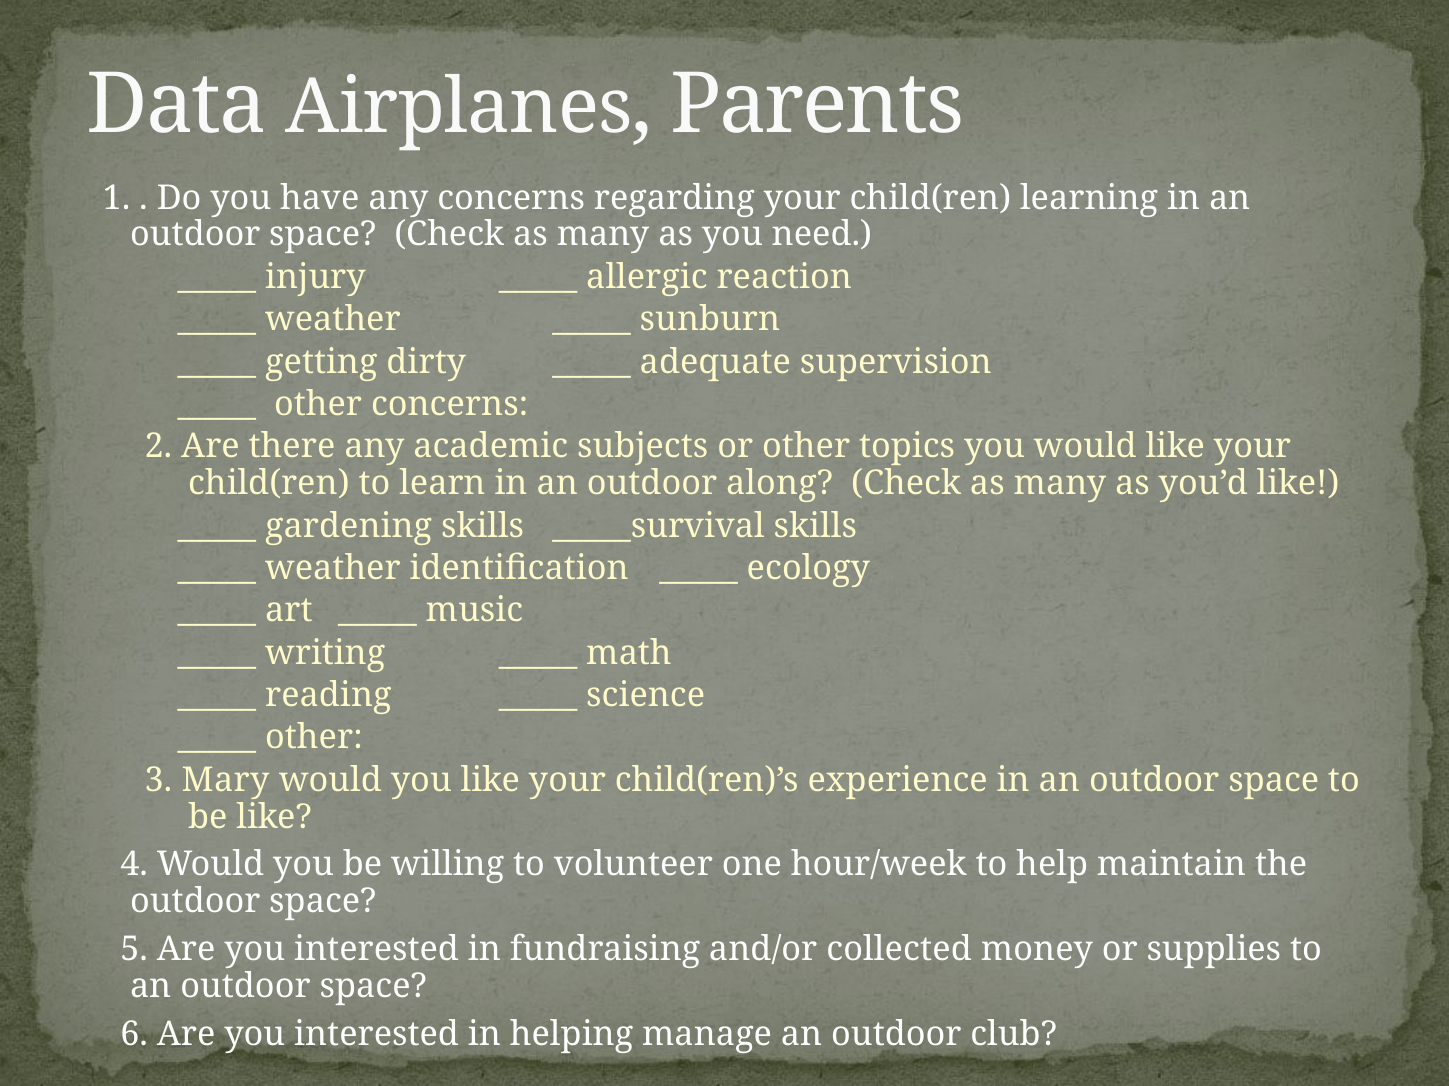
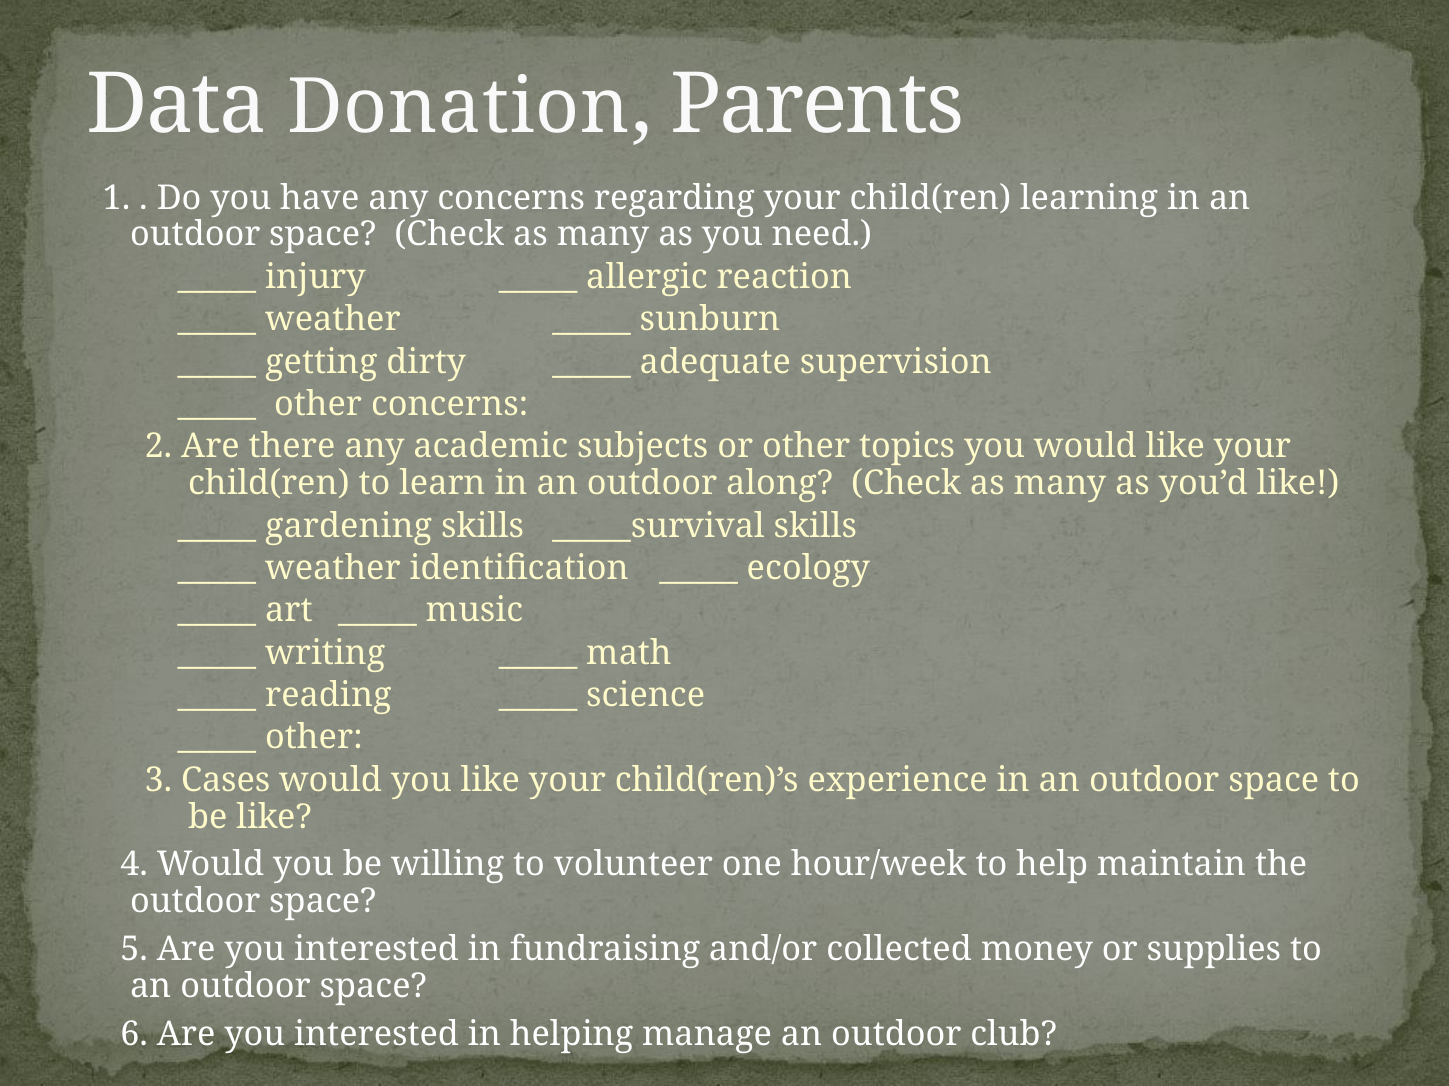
Airplanes: Airplanes -> Donation (459, 108)
Mary: Mary -> Cases (226, 780)
